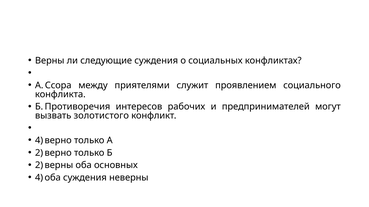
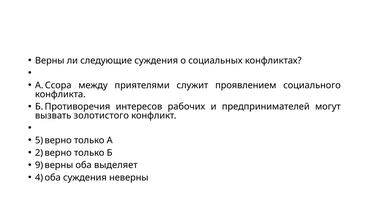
4: 4 -> 5 (39, 141)
2: 2 -> 9 (39, 166)
основных: основных -> выделяет (116, 166)
